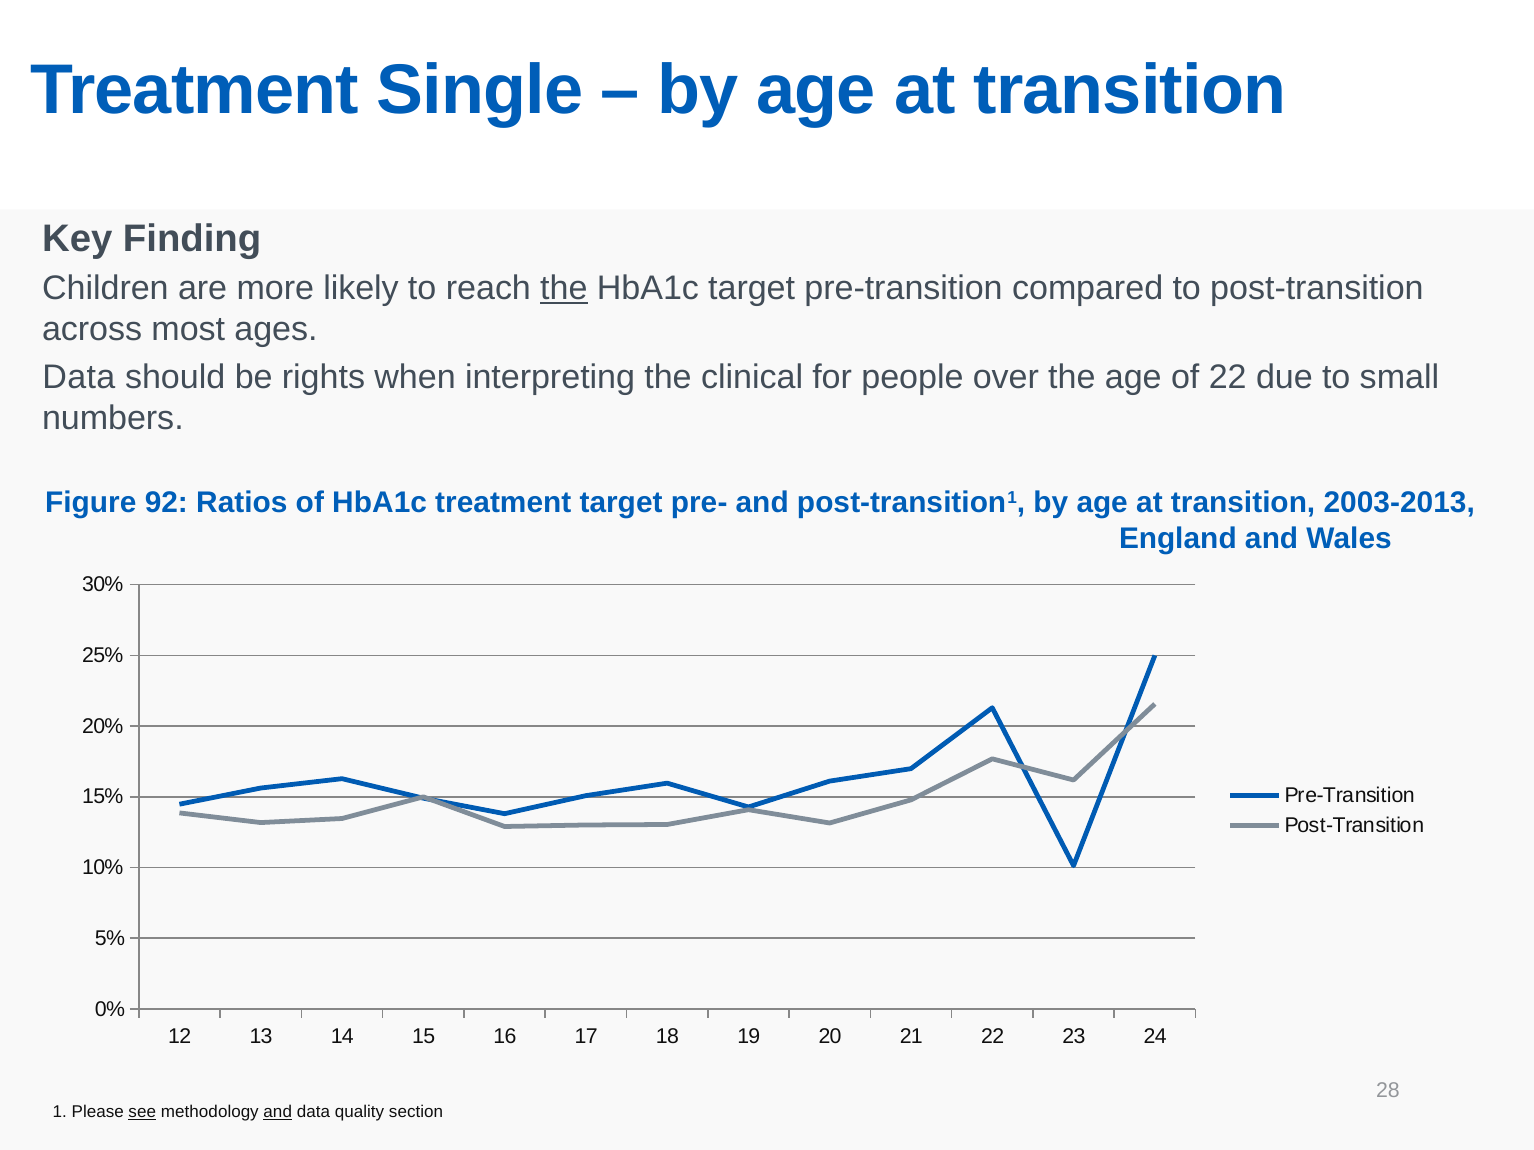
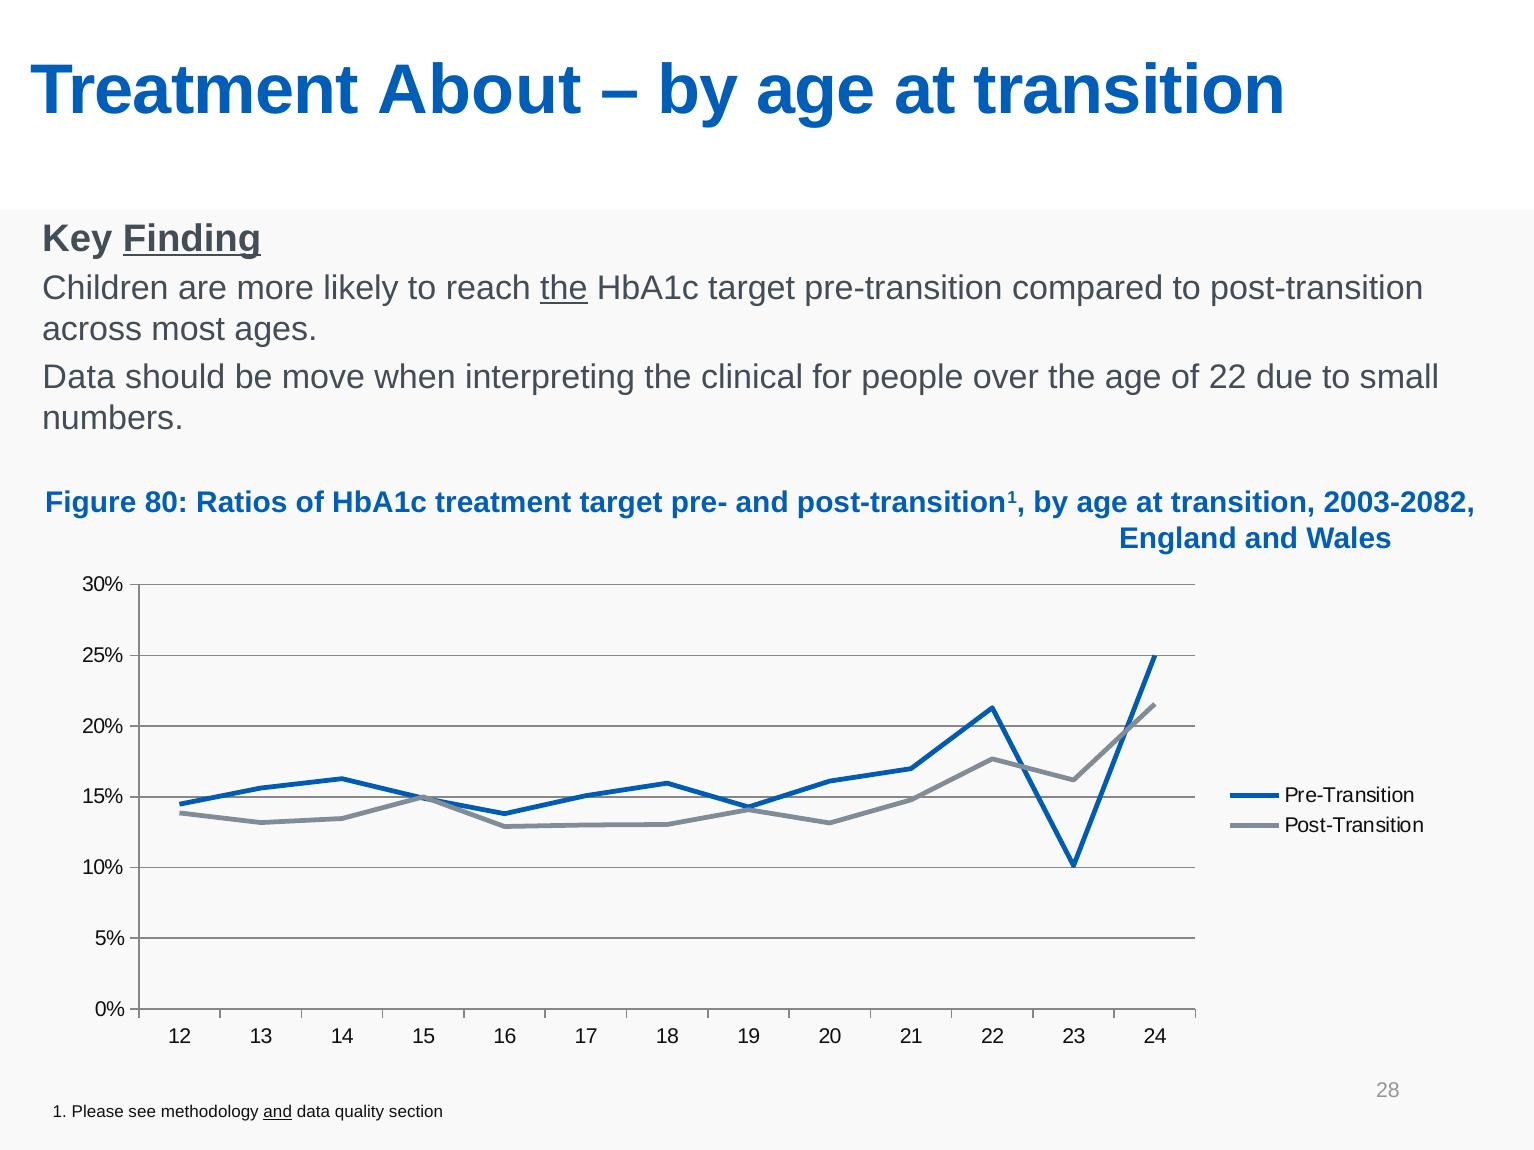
Single: Single -> About (480, 91)
Finding underline: none -> present (192, 239)
rights: rights -> move (323, 377)
92: 92 -> 80 (166, 503)
2003-2013: 2003-2013 -> 2003-2082 (1399, 503)
see underline: present -> none (142, 1112)
